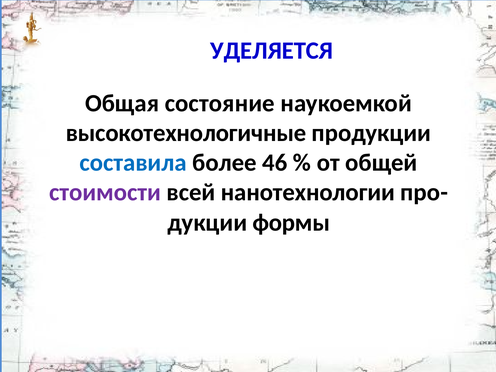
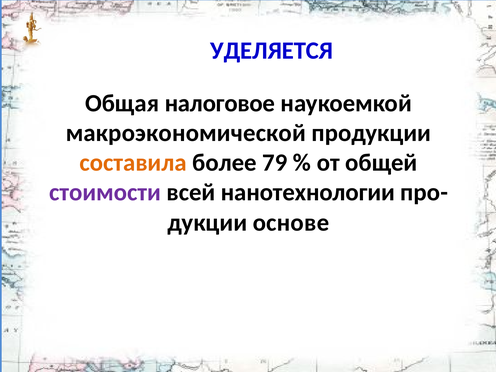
состояние: состояние -> налоговое (220, 103)
высокотехнологичные: высокотехнологичные -> макроэкономической (186, 133)
составила colour: blue -> orange (133, 163)
46: 46 -> 79 (275, 163)
формы: формы -> основе (291, 223)
